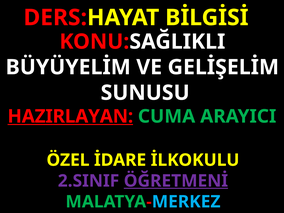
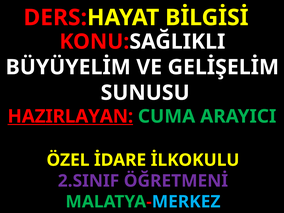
ÖĞRETMENİ underline: present -> none (176, 181)
